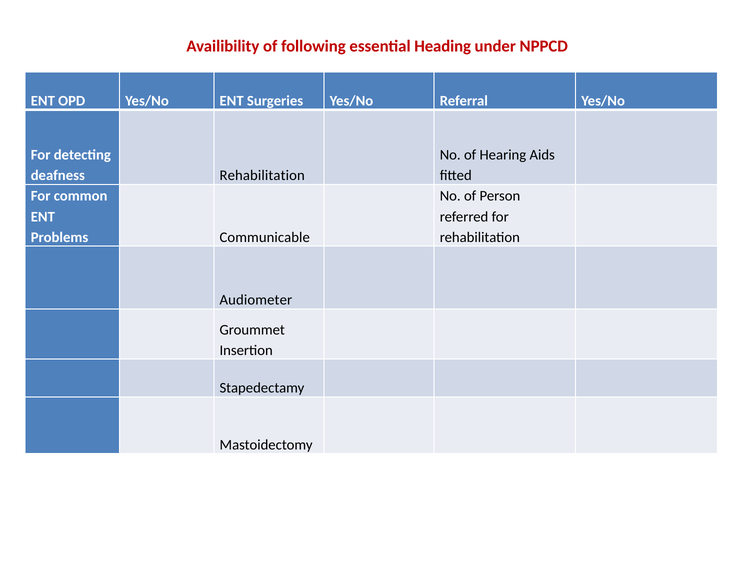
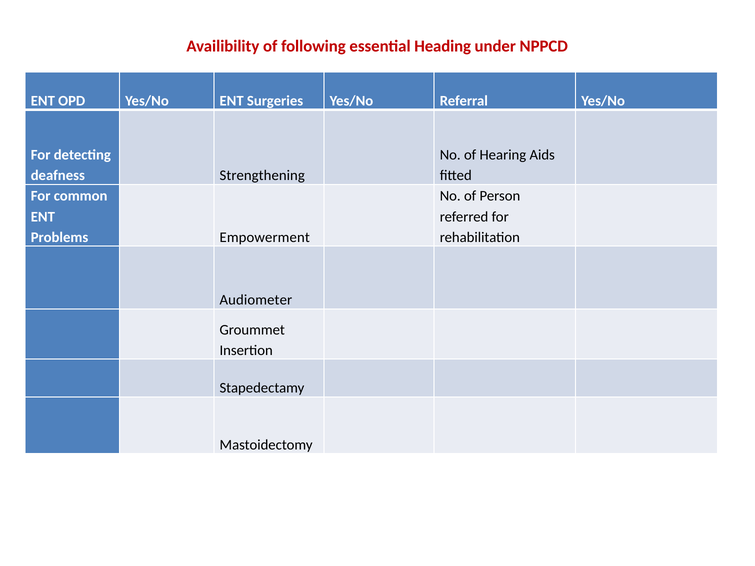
deafness Rehabilitation: Rehabilitation -> Strengthening (262, 176)
Communicable: Communicable -> Empowerment (265, 237)
